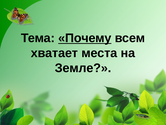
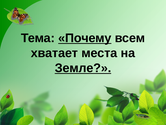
Земле underline: none -> present (83, 68)
